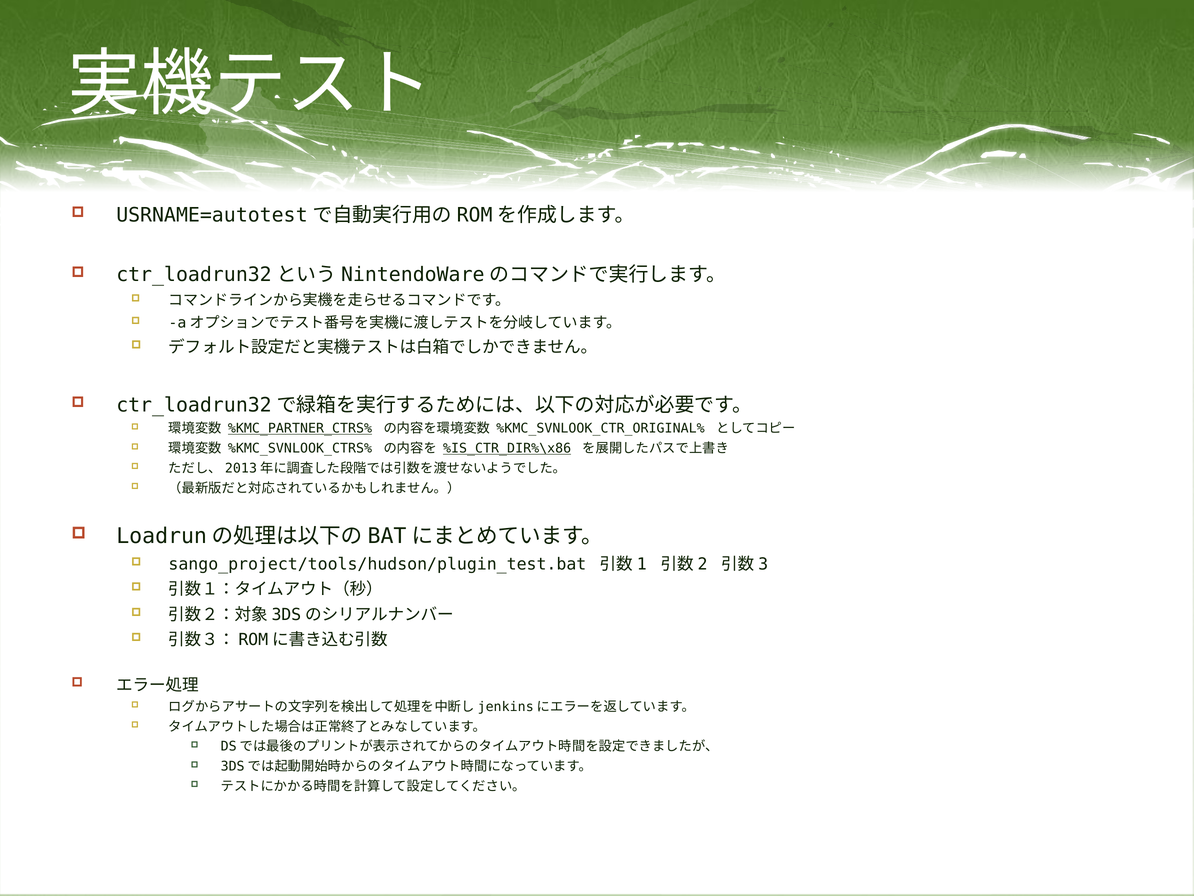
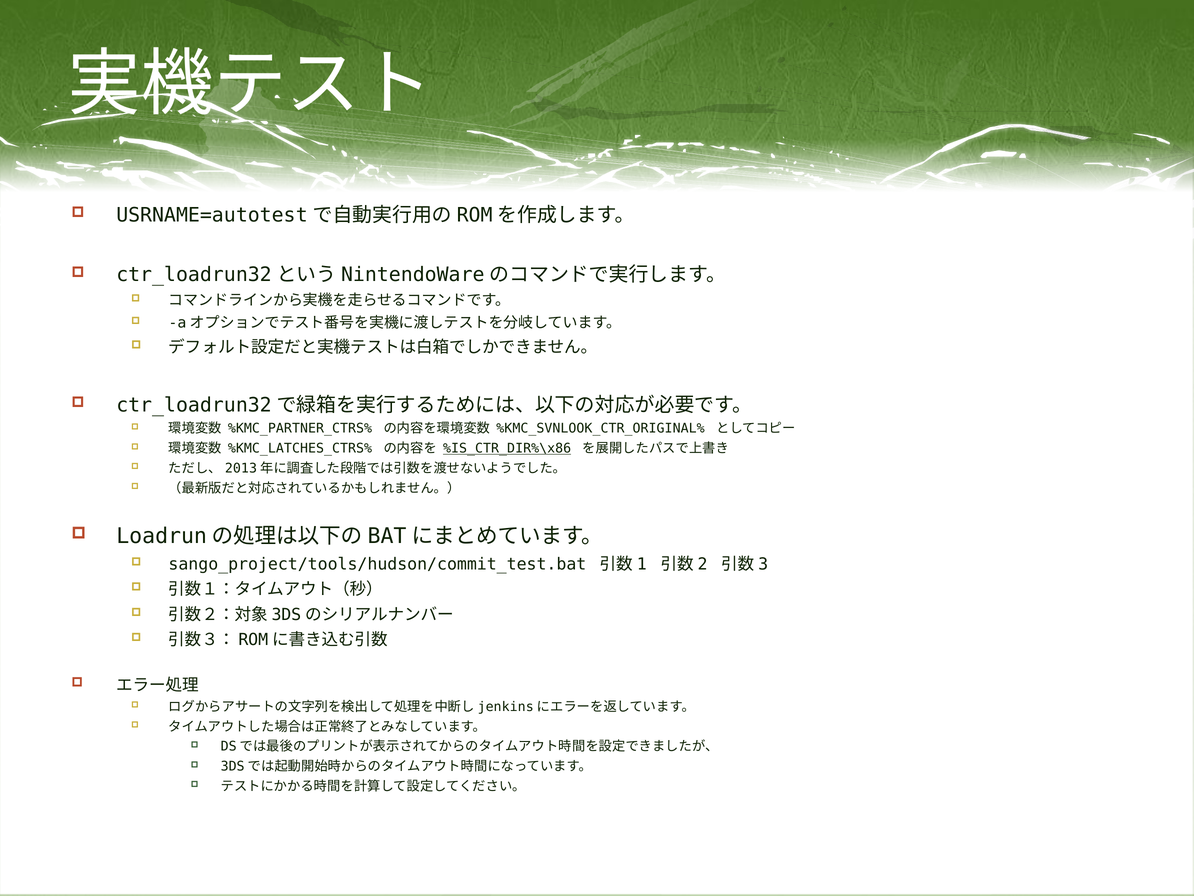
%KMC_PARTNER_CTRS% underline: present -> none (300, 428)
%KMC_SVNLOOK_CTRS%: %KMC_SVNLOOK_CTRS% -> %KMC_LATCHES_CTRS% (300, 448)
sango_project/tools/hudson/plugin_test.bat: sango_project/tools/hudson/plugin_test.bat -> sango_project/tools/hudson/commit_test.bat (377, 564)
